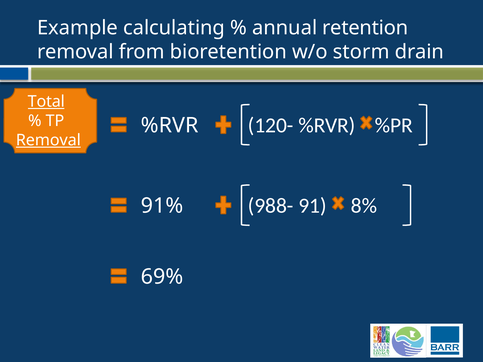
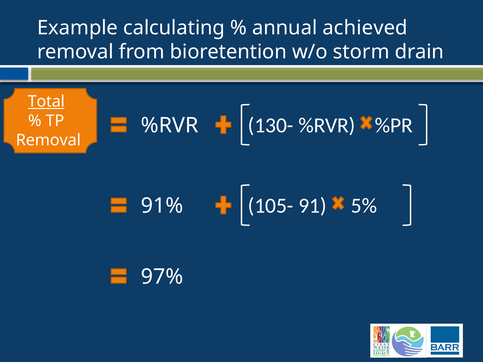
retention: retention -> achieved (365, 28)
120-: 120- -> 130- (271, 125)
Removal underline: present -> none (48, 140)
988-: 988- -> 105- (271, 206)
8%: 8% -> 5% (364, 206)
69%: 69% -> 97% (162, 277)
